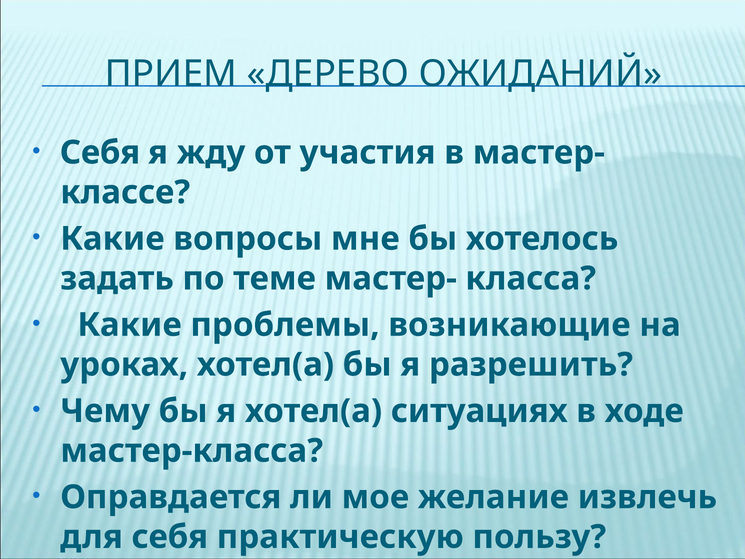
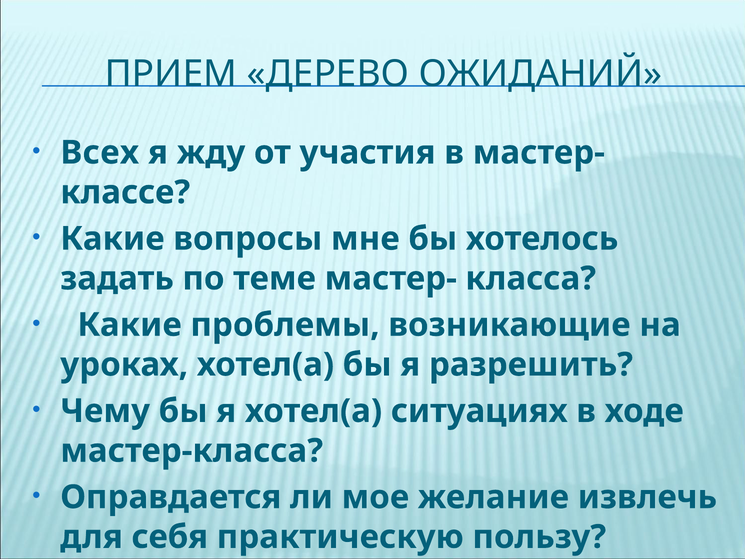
Себя: Себя -> Всех (100, 153)
